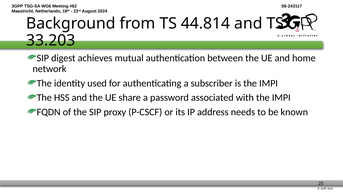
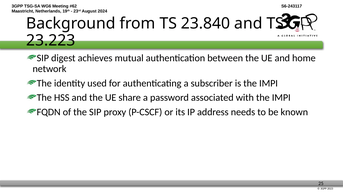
44.814: 44.814 -> 23.840 (206, 23)
33.203: 33.203 -> 23.223 (51, 40)
